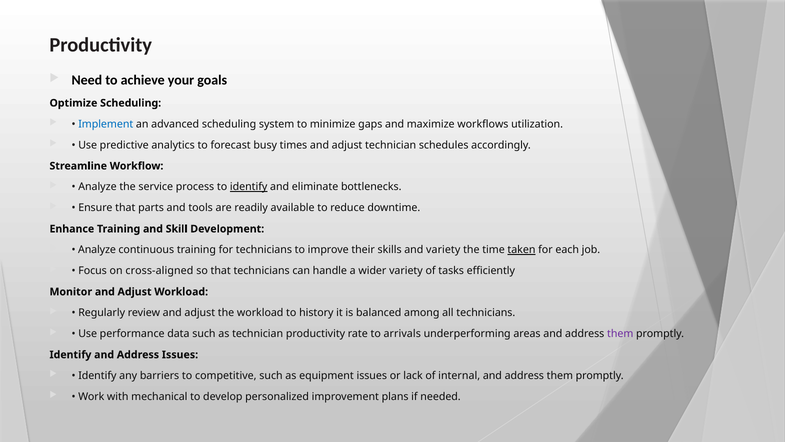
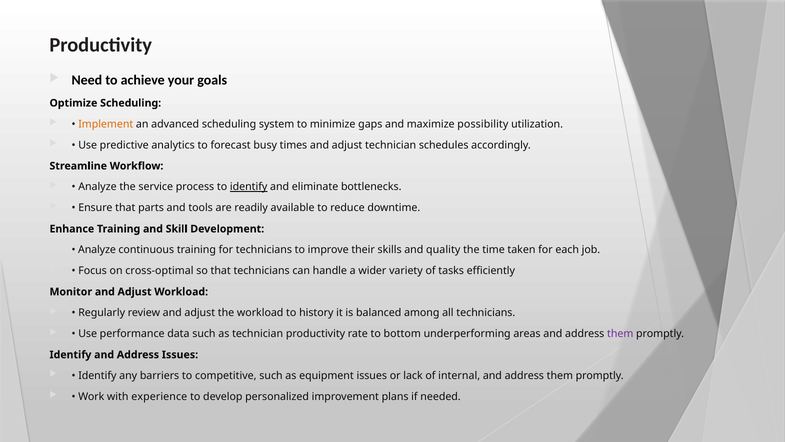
Implement colour: blue -> orange (106, 124)
workflows: workflows -> possibility (483, 124)
and variety: variety -> quality (443, 250)
taken underline: present -> none (521, 250)
cross-aligned: cross-aligned -> cross-optimal (159, 271)
arrivals: arrivals -> bottom (402, 333)
mechanical: mechanical -> experience (159, 396)
